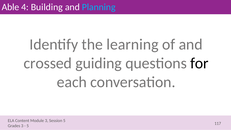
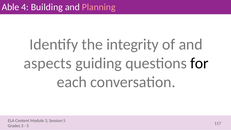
Planning colour: light blue -> pink (99, 7)
learning: learning -> integrity (133, 44)
crossed: crossed -> aspects (48, 63)
